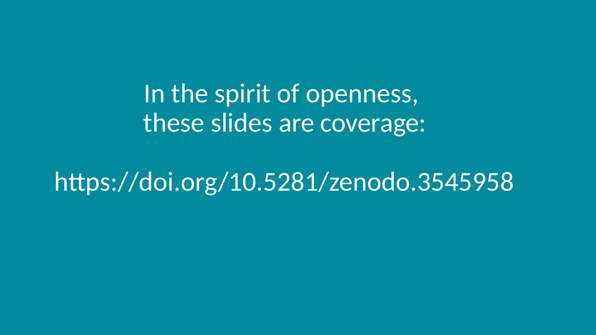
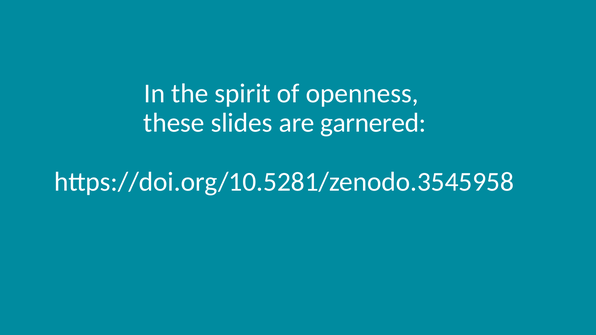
coverage: coverage -> garnered (373, 123)
